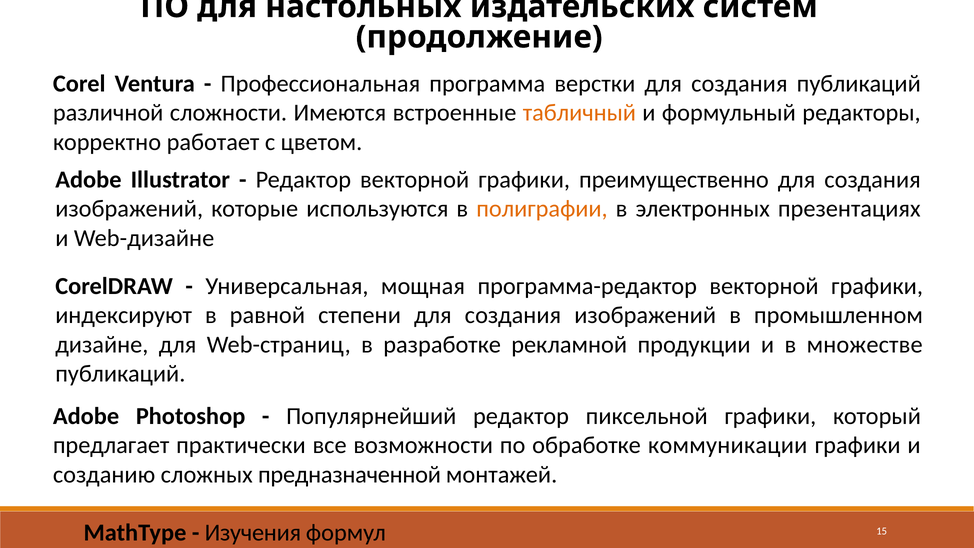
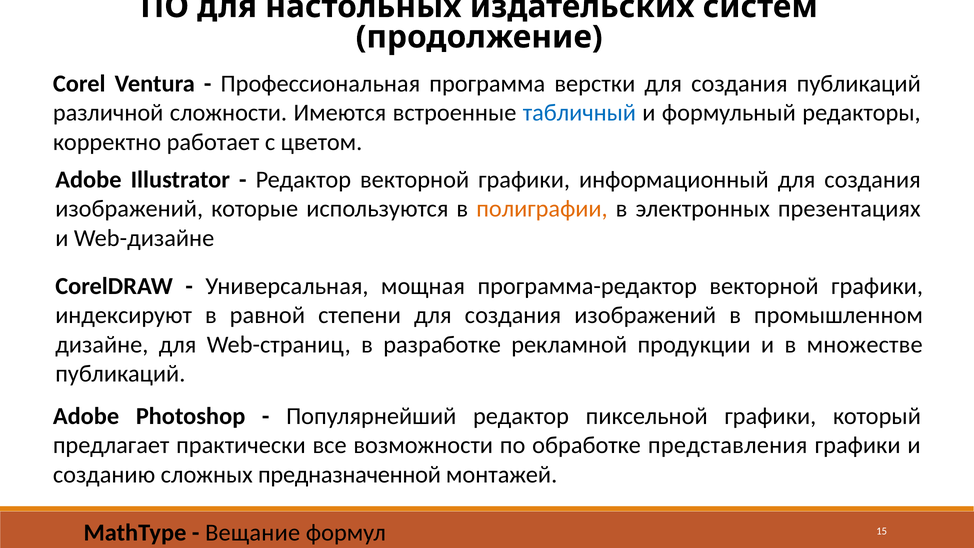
табличный colour: orange -> blue (579, 113)
преимущественно: преимущественно -> информационный (674, 179)
коммуникации: коммуникации -> представления (728, 445)
Изучения: Изучения -> Вещание (253, 532)
